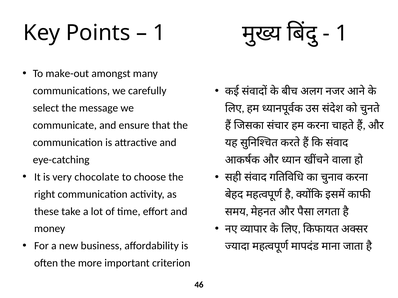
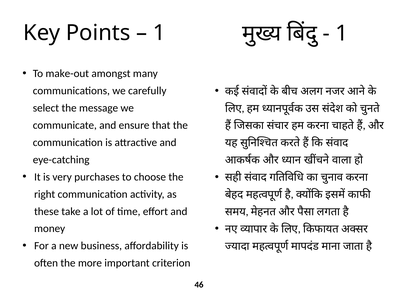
chocolate: chocolate -> purchases (97, 177)
